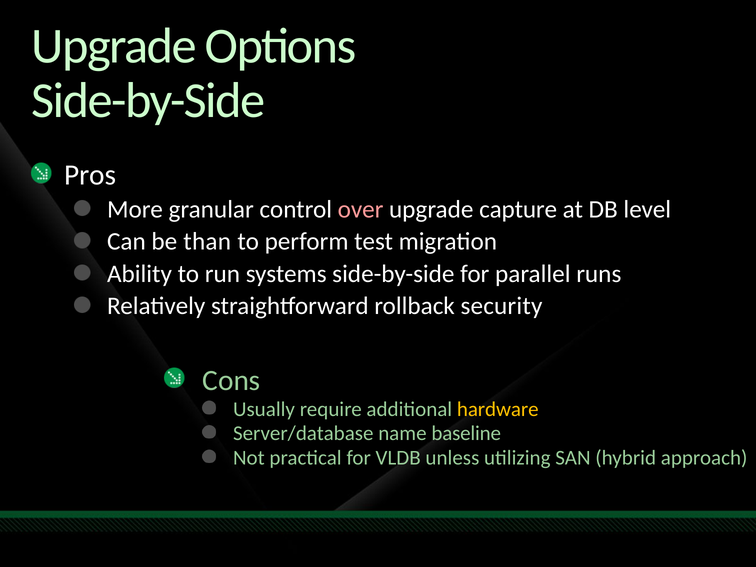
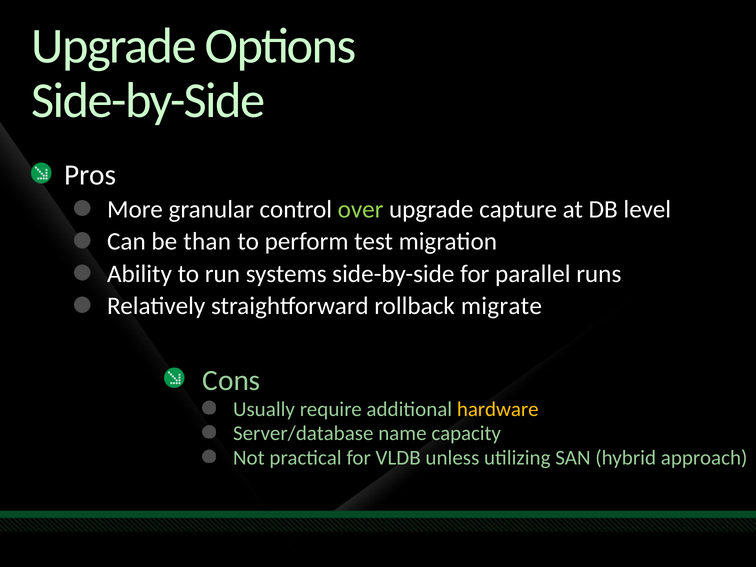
over colour: pink -> light green (361, 209)
security: security -> migrate (501, 306)
baseline: baseline -> capacity (466, 434)
